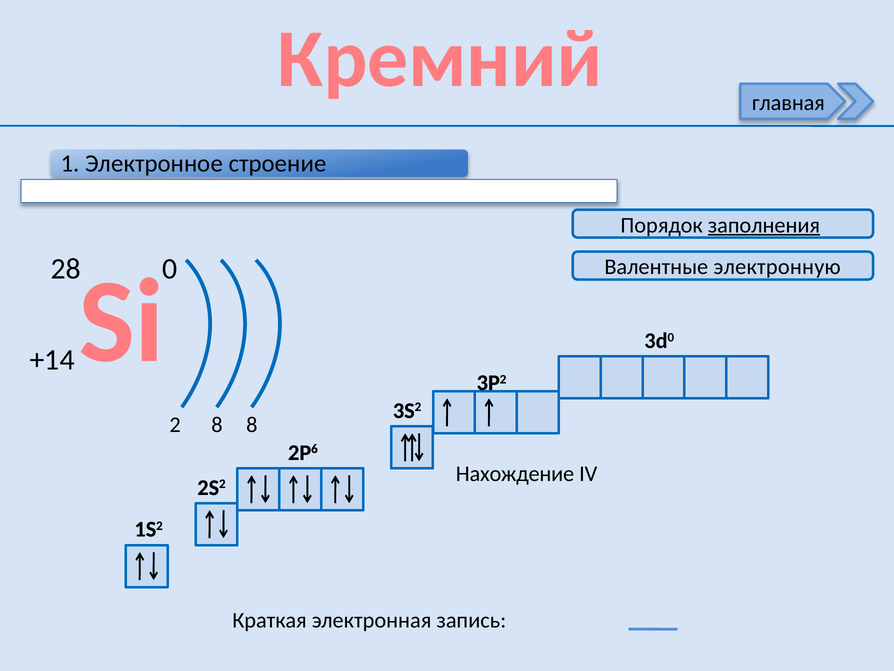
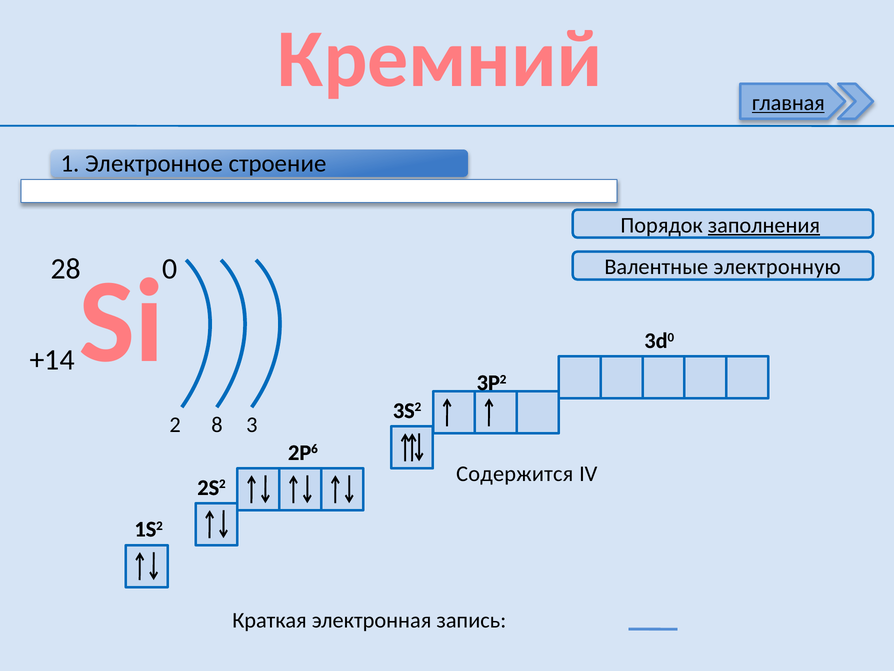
главная underline: none -> present (788, 103)
8 8: 8 -> 3 (252, 424)
Нахождение: Нахождение -> Содержится (515, 473)
